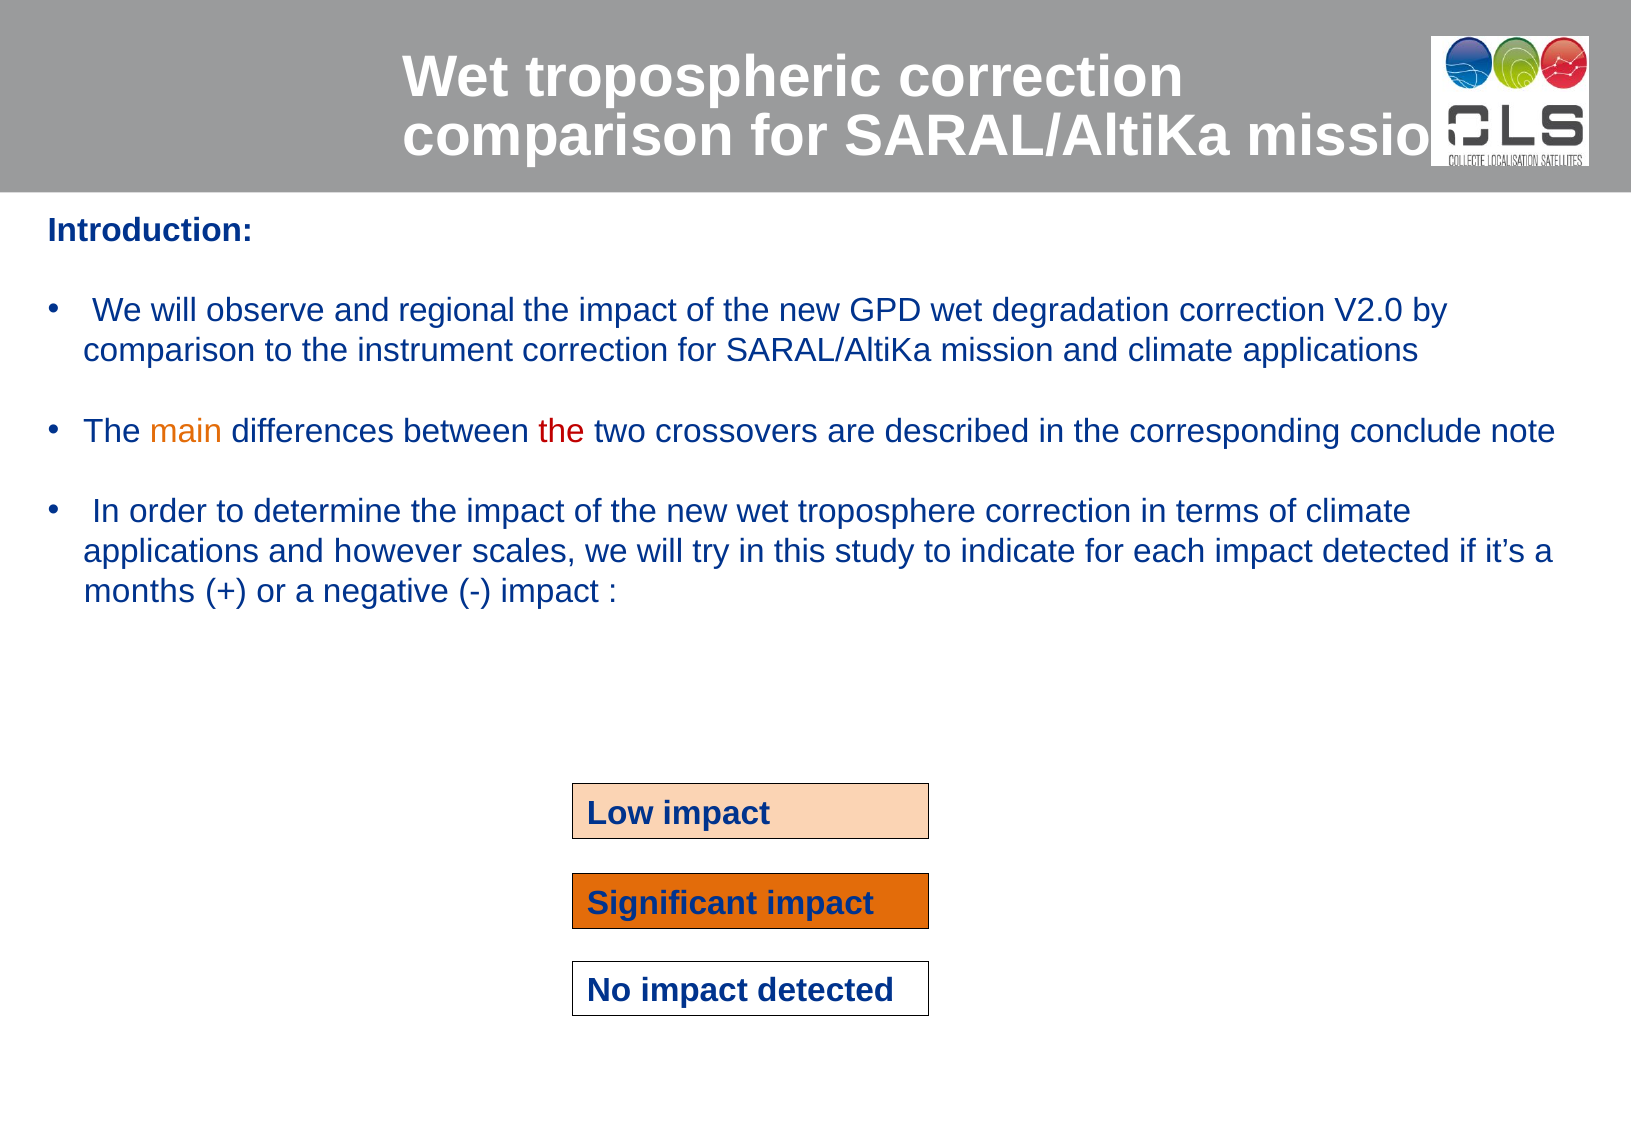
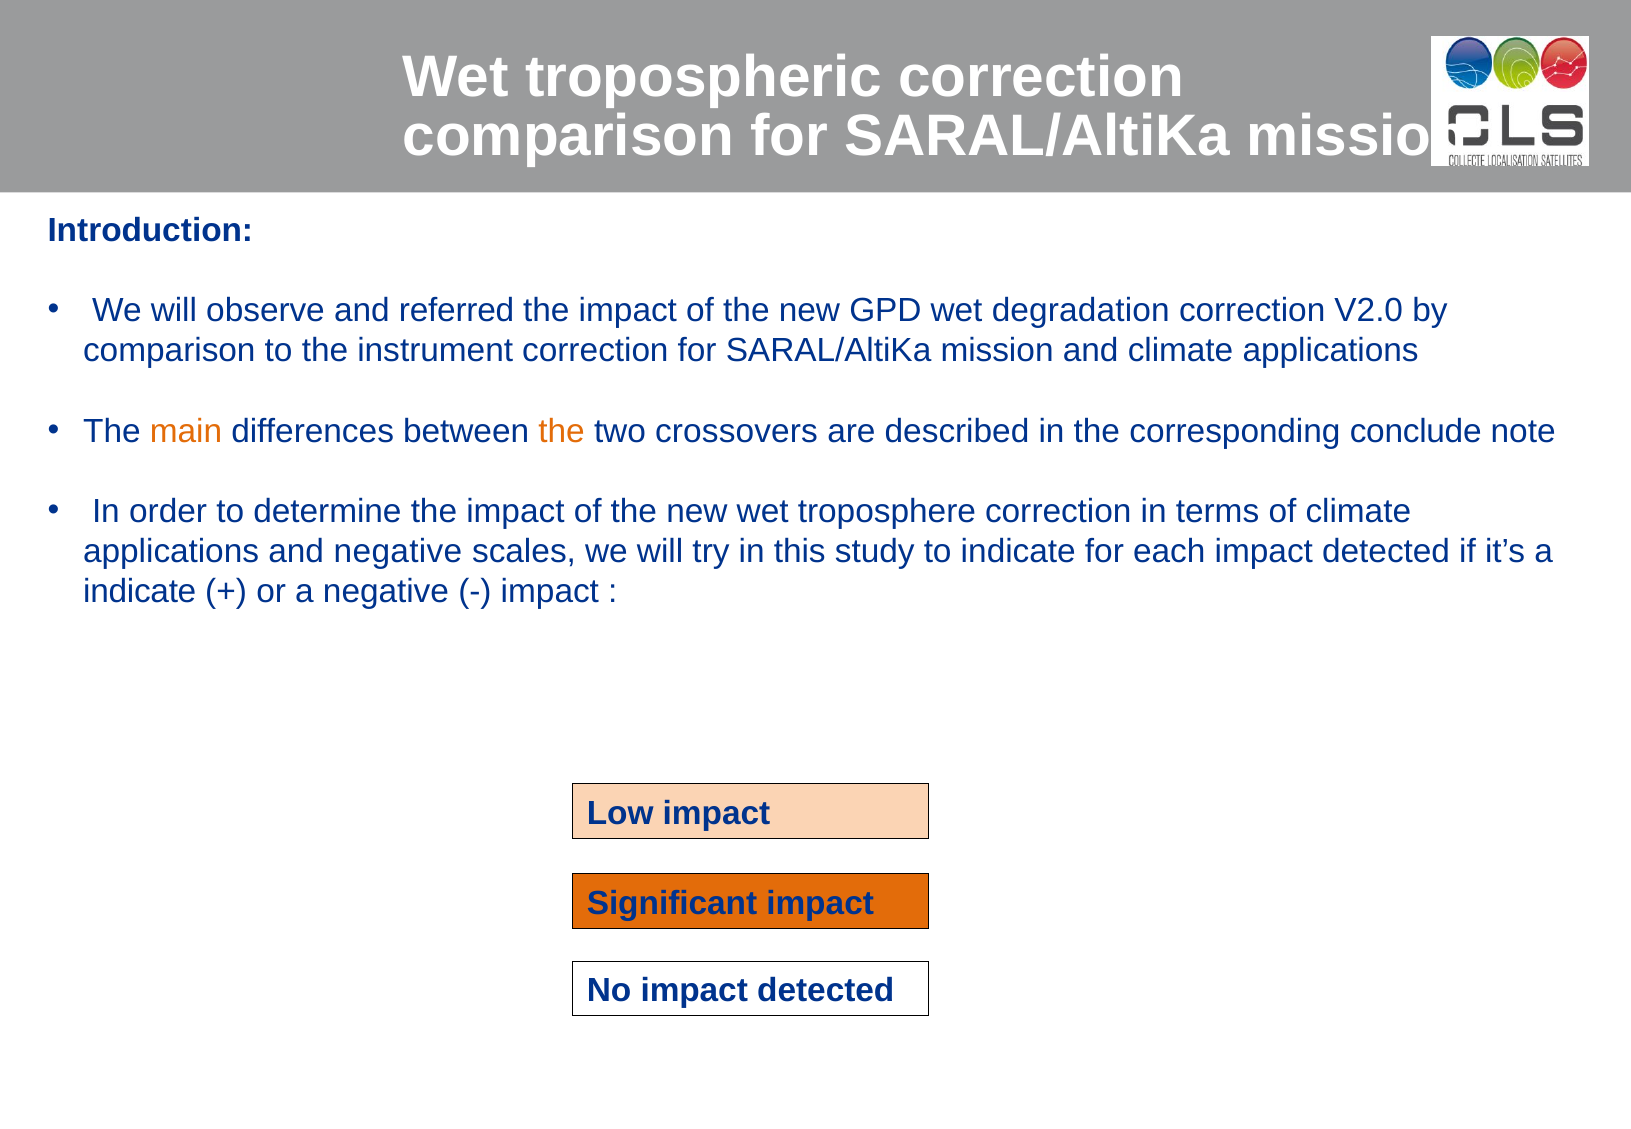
regional: regional -> referred (457, 311)
the colour: red -> orange (562, 431)
and however: however -> negative (398, 552)
months: months -> indicate (140, 592)
